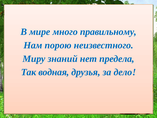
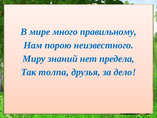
водная: водная -> толпа (54, 72)
